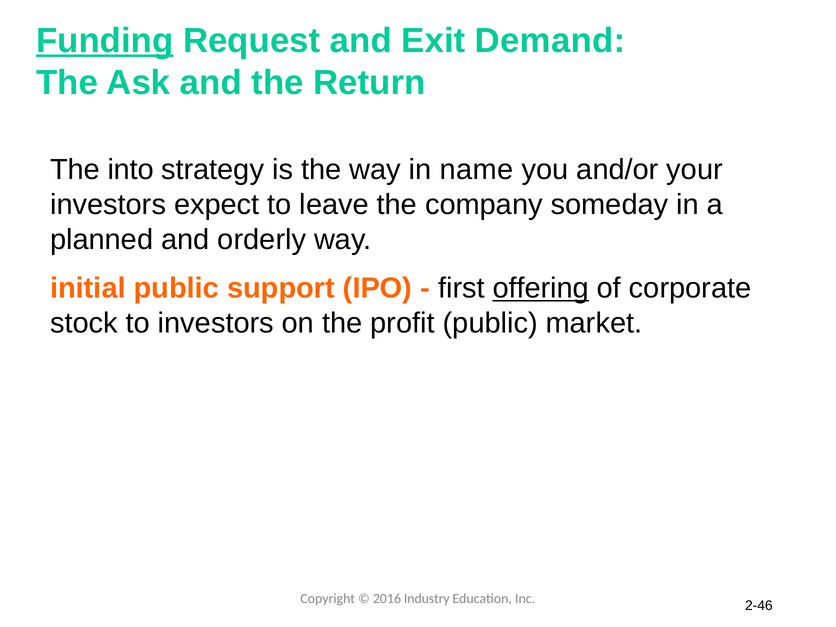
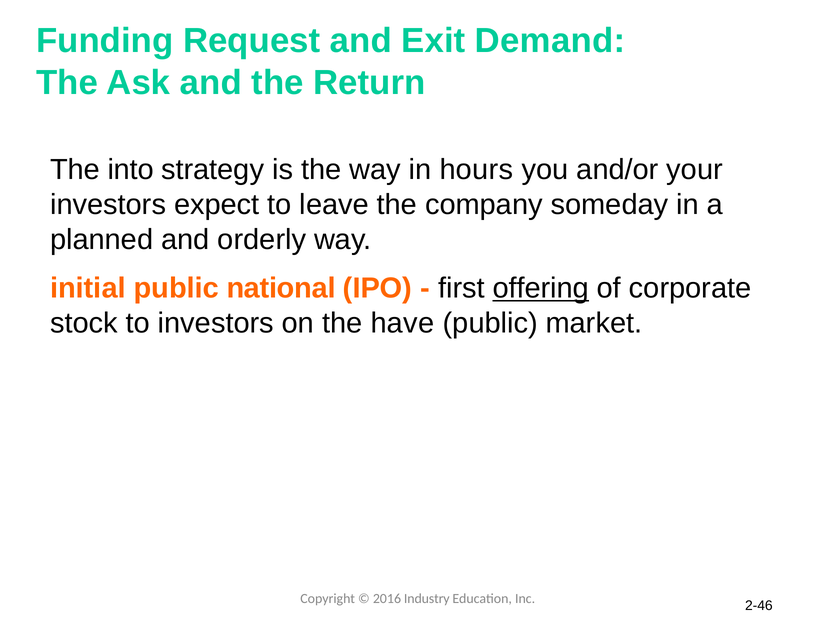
Funding underline: present -> none (105, 41)
name: name -> hours (476, 170)
support: support -> national (281, 288)
profit: profit -> have (402, 323)
